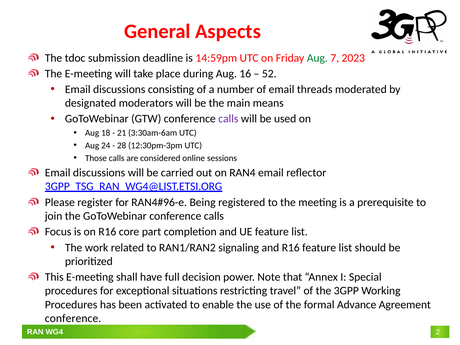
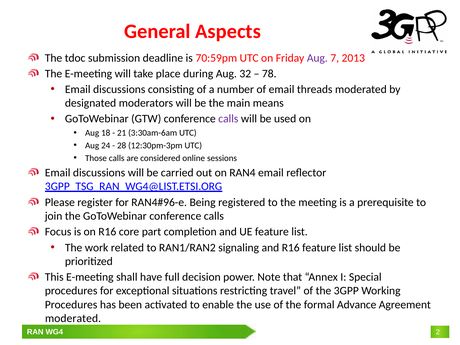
14:59pm: 14:59pm -> 70:59pm (216, 58)
Aug colour: green -> purple (317, 58)
2023: 2023 -> 2013 (353, 58)
16: 16 -> 32 (245, 74)
52: 52 -> 78 (269, 74)
conference: conference -> moderated (73, 318)
